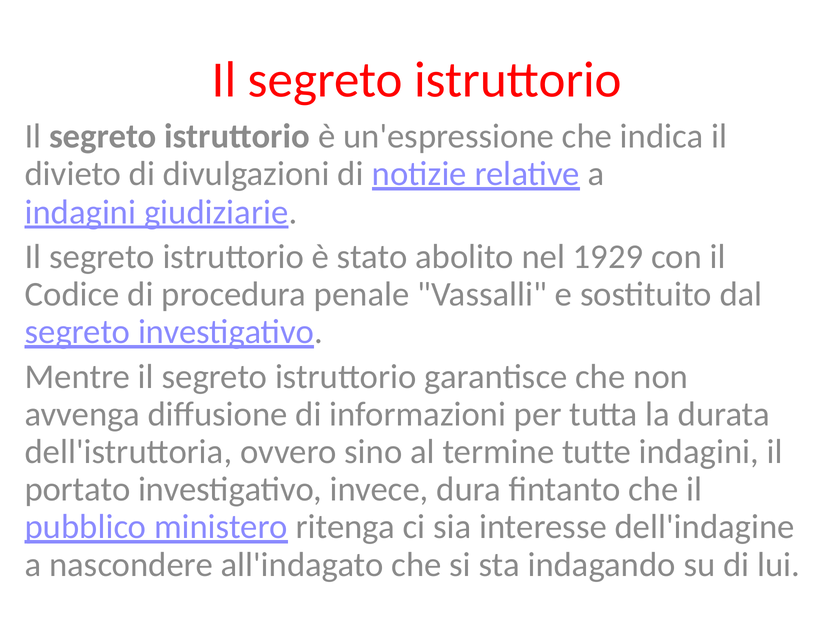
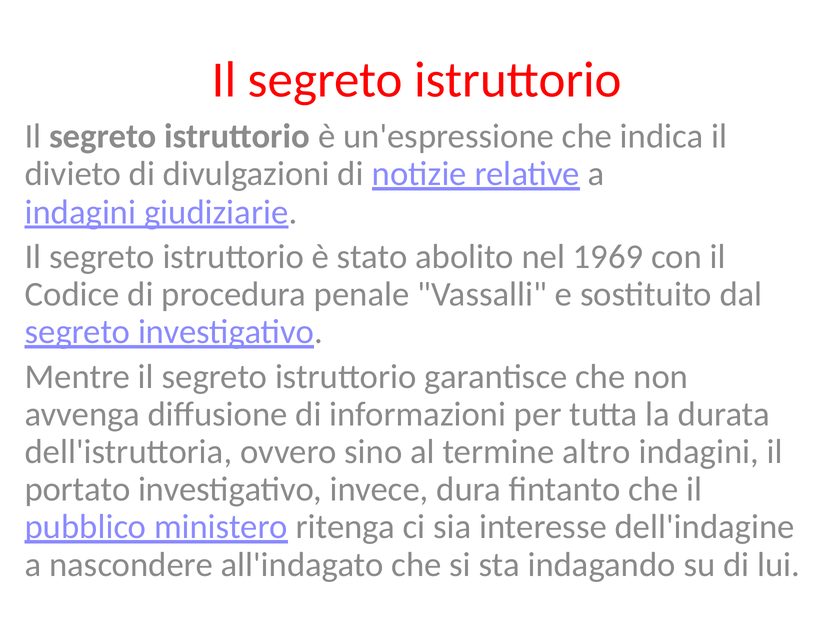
1929: 1929 -> 1969 (608, 257)
tutte: tutte -> altro (596, 452)
